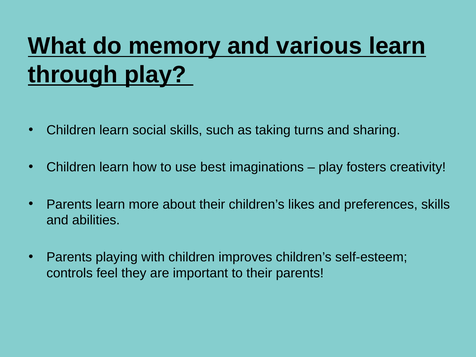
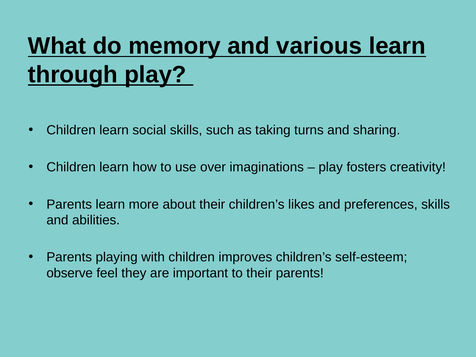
best: best -> over (213, 167)
controls: controls -> observe (70, 273)
